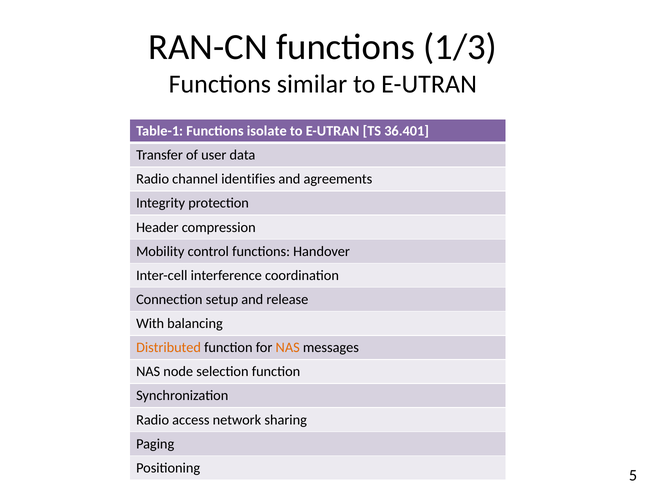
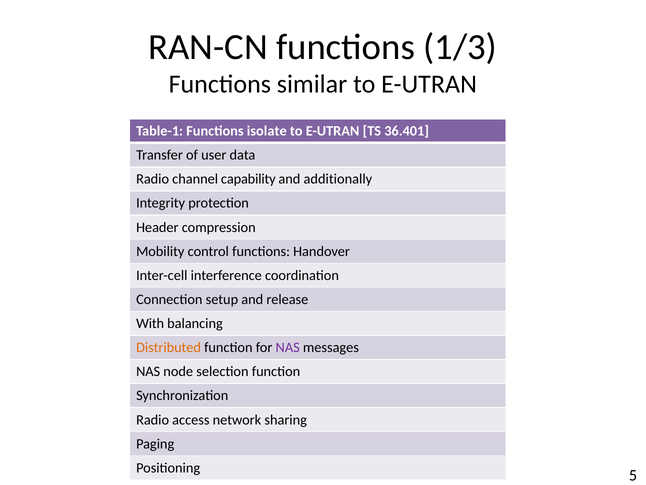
identifies: identifies -> capability (248, 179)
agreements: agreements -> additionally (338, 179)
NAS colour: orange -> purple (288, 347)
